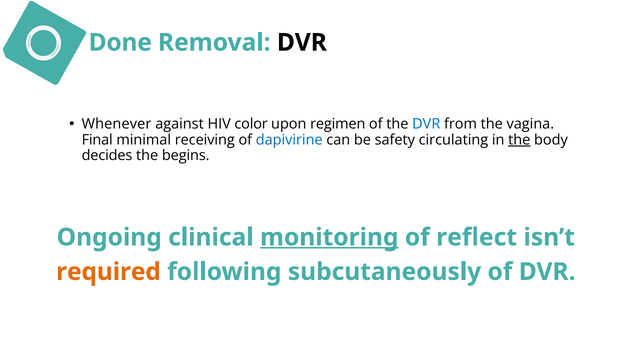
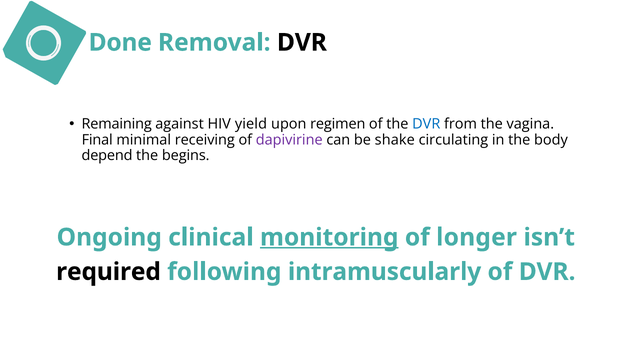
Whenever: Whenever -> Remaining (117, 124)
color: color -> yield (251, 124)
dapivirine colour: blue -> purple (289, 140)
safety: safety -> shake (395, 140)
the underline: present -> none (519, 140)
decides: decides -> depend (107, 155)
reflect: reflect -> longer (477, 237)
required colour: orange -> black (108, 271)
subcutaneously: subcutaneously -> intramuscularly (385, 271)
